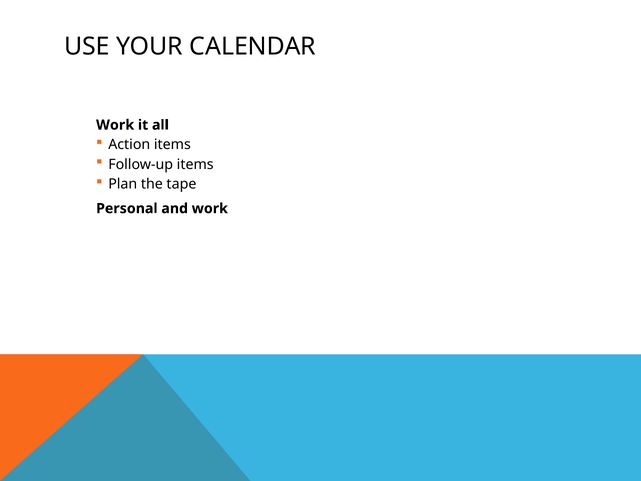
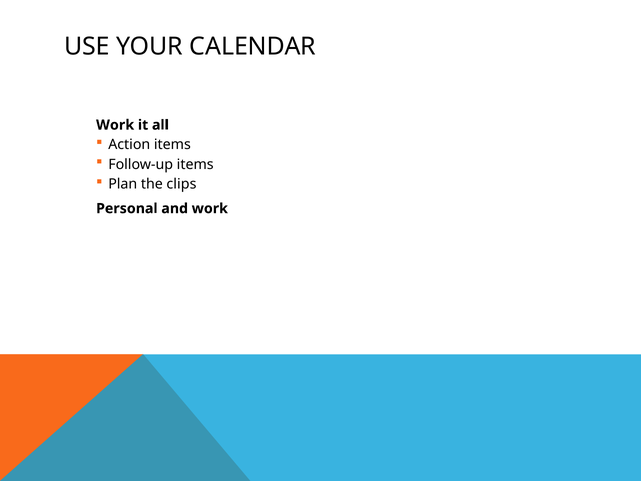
tape: tape -> clips (181, 184)
